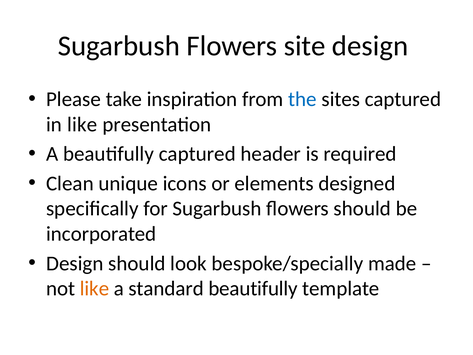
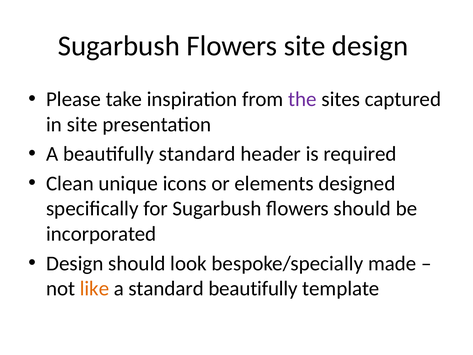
the colour: blue -> purple (302, 99)
in like: like -> site (82, 124)
beautifully captured: captured -> standard (197, 154)
